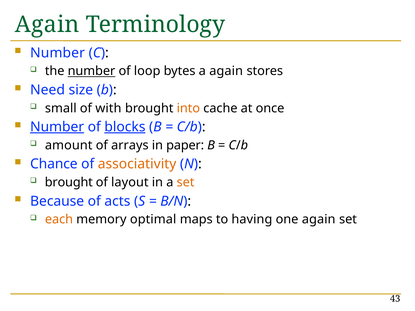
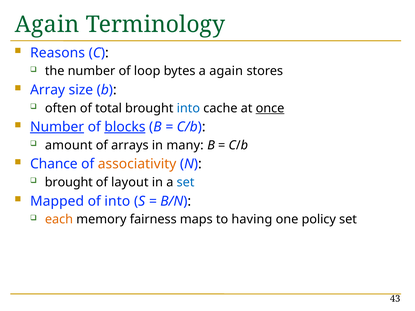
Number: Number -> Reasons (58, 53)
number underline: present -> none (91, 71)
Need: Need -> Array (48, 90)
small: small -> often (61, 108)
with: with -> total (109, 108)
into colour: orange -> blue (188, 108)
once underline: none -> present (270, 108)
paper: paper -> many (185, 145)
set colour: orange -> blue (186, 183)
Because: Because -> Mapped (57, 201)
of acts: acts -> into (117, 201)
optimal: optimal -> fairness (153, 220)
one again: again -> policy (319, 220)
